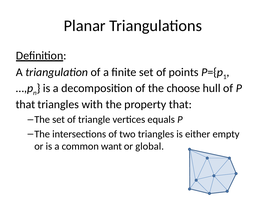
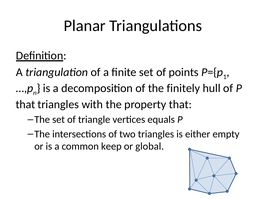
choose: choose -> finitely (183, 89)
want: want -> keep (111, 147)
